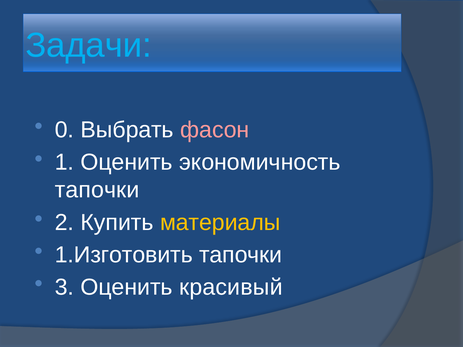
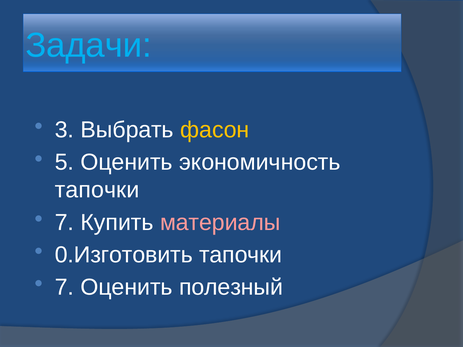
0: 0 -> 3 (64, 130)
фасон colour: pink -> yellow (215, 130)
1: 1 -> 5 (64, 162)
2: 2 -> 7 (64, 223)
материалы colour: yellow -> pink (220, 223)
1.Изготовить: 1.Изготовить -> 0.Изготовить (124, 255)
3: 3 -> 7 (64, 287)
красивый: красивый -> полезный (231, 287)
